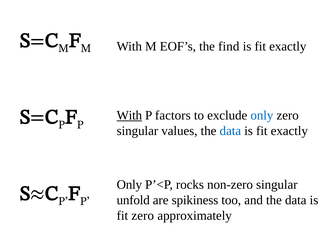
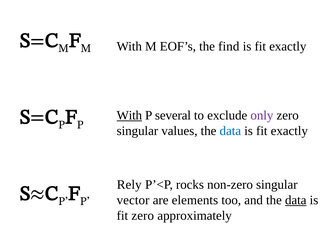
factors: factors -> several (173, 115)
only colour: blue -> purple (262, 115)
Only: Only -> Rely (129, 185)
unfold: unfold -> vector (133, 200)
spikiness: spikiness -> elements (195, 200)
data underline: none -> present (296, 200)
